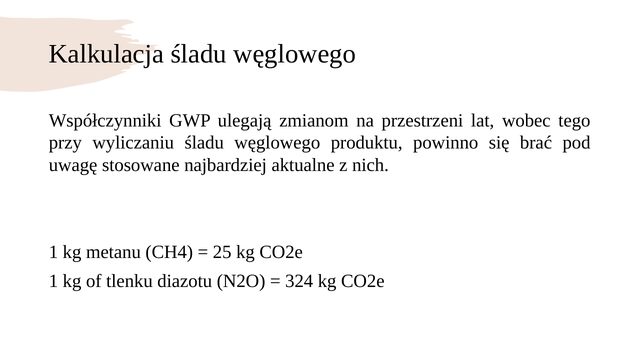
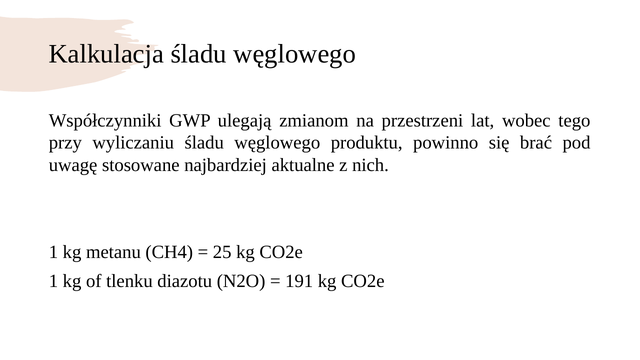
324: 324 -> 191 (299, 281)
